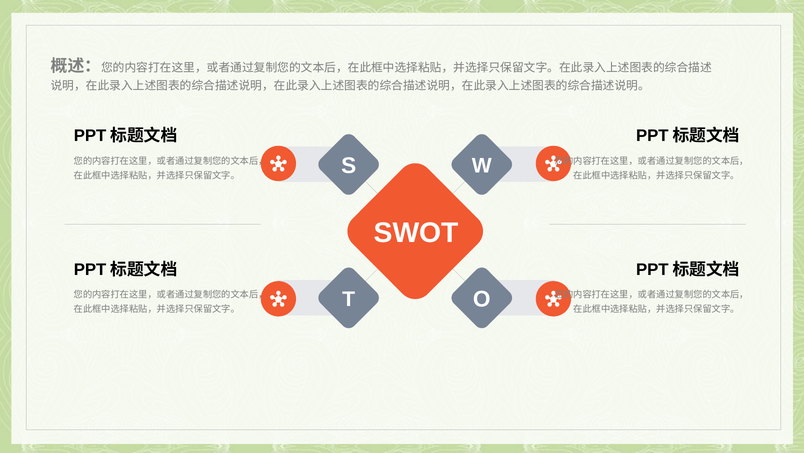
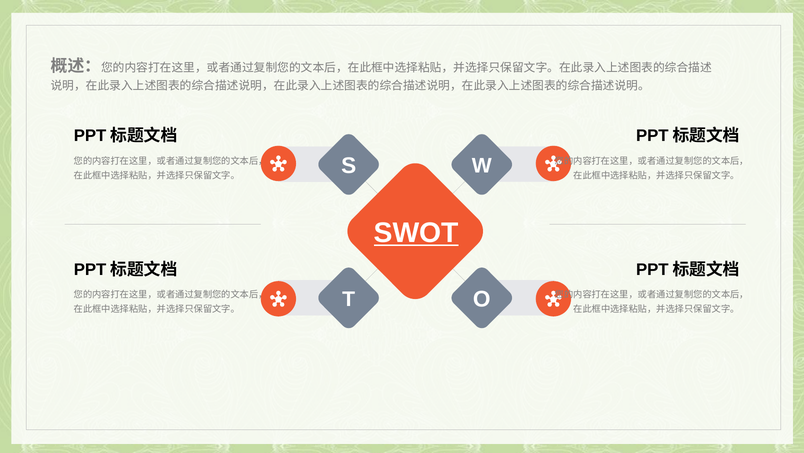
SWOT underline: none -> present (416, 233)
